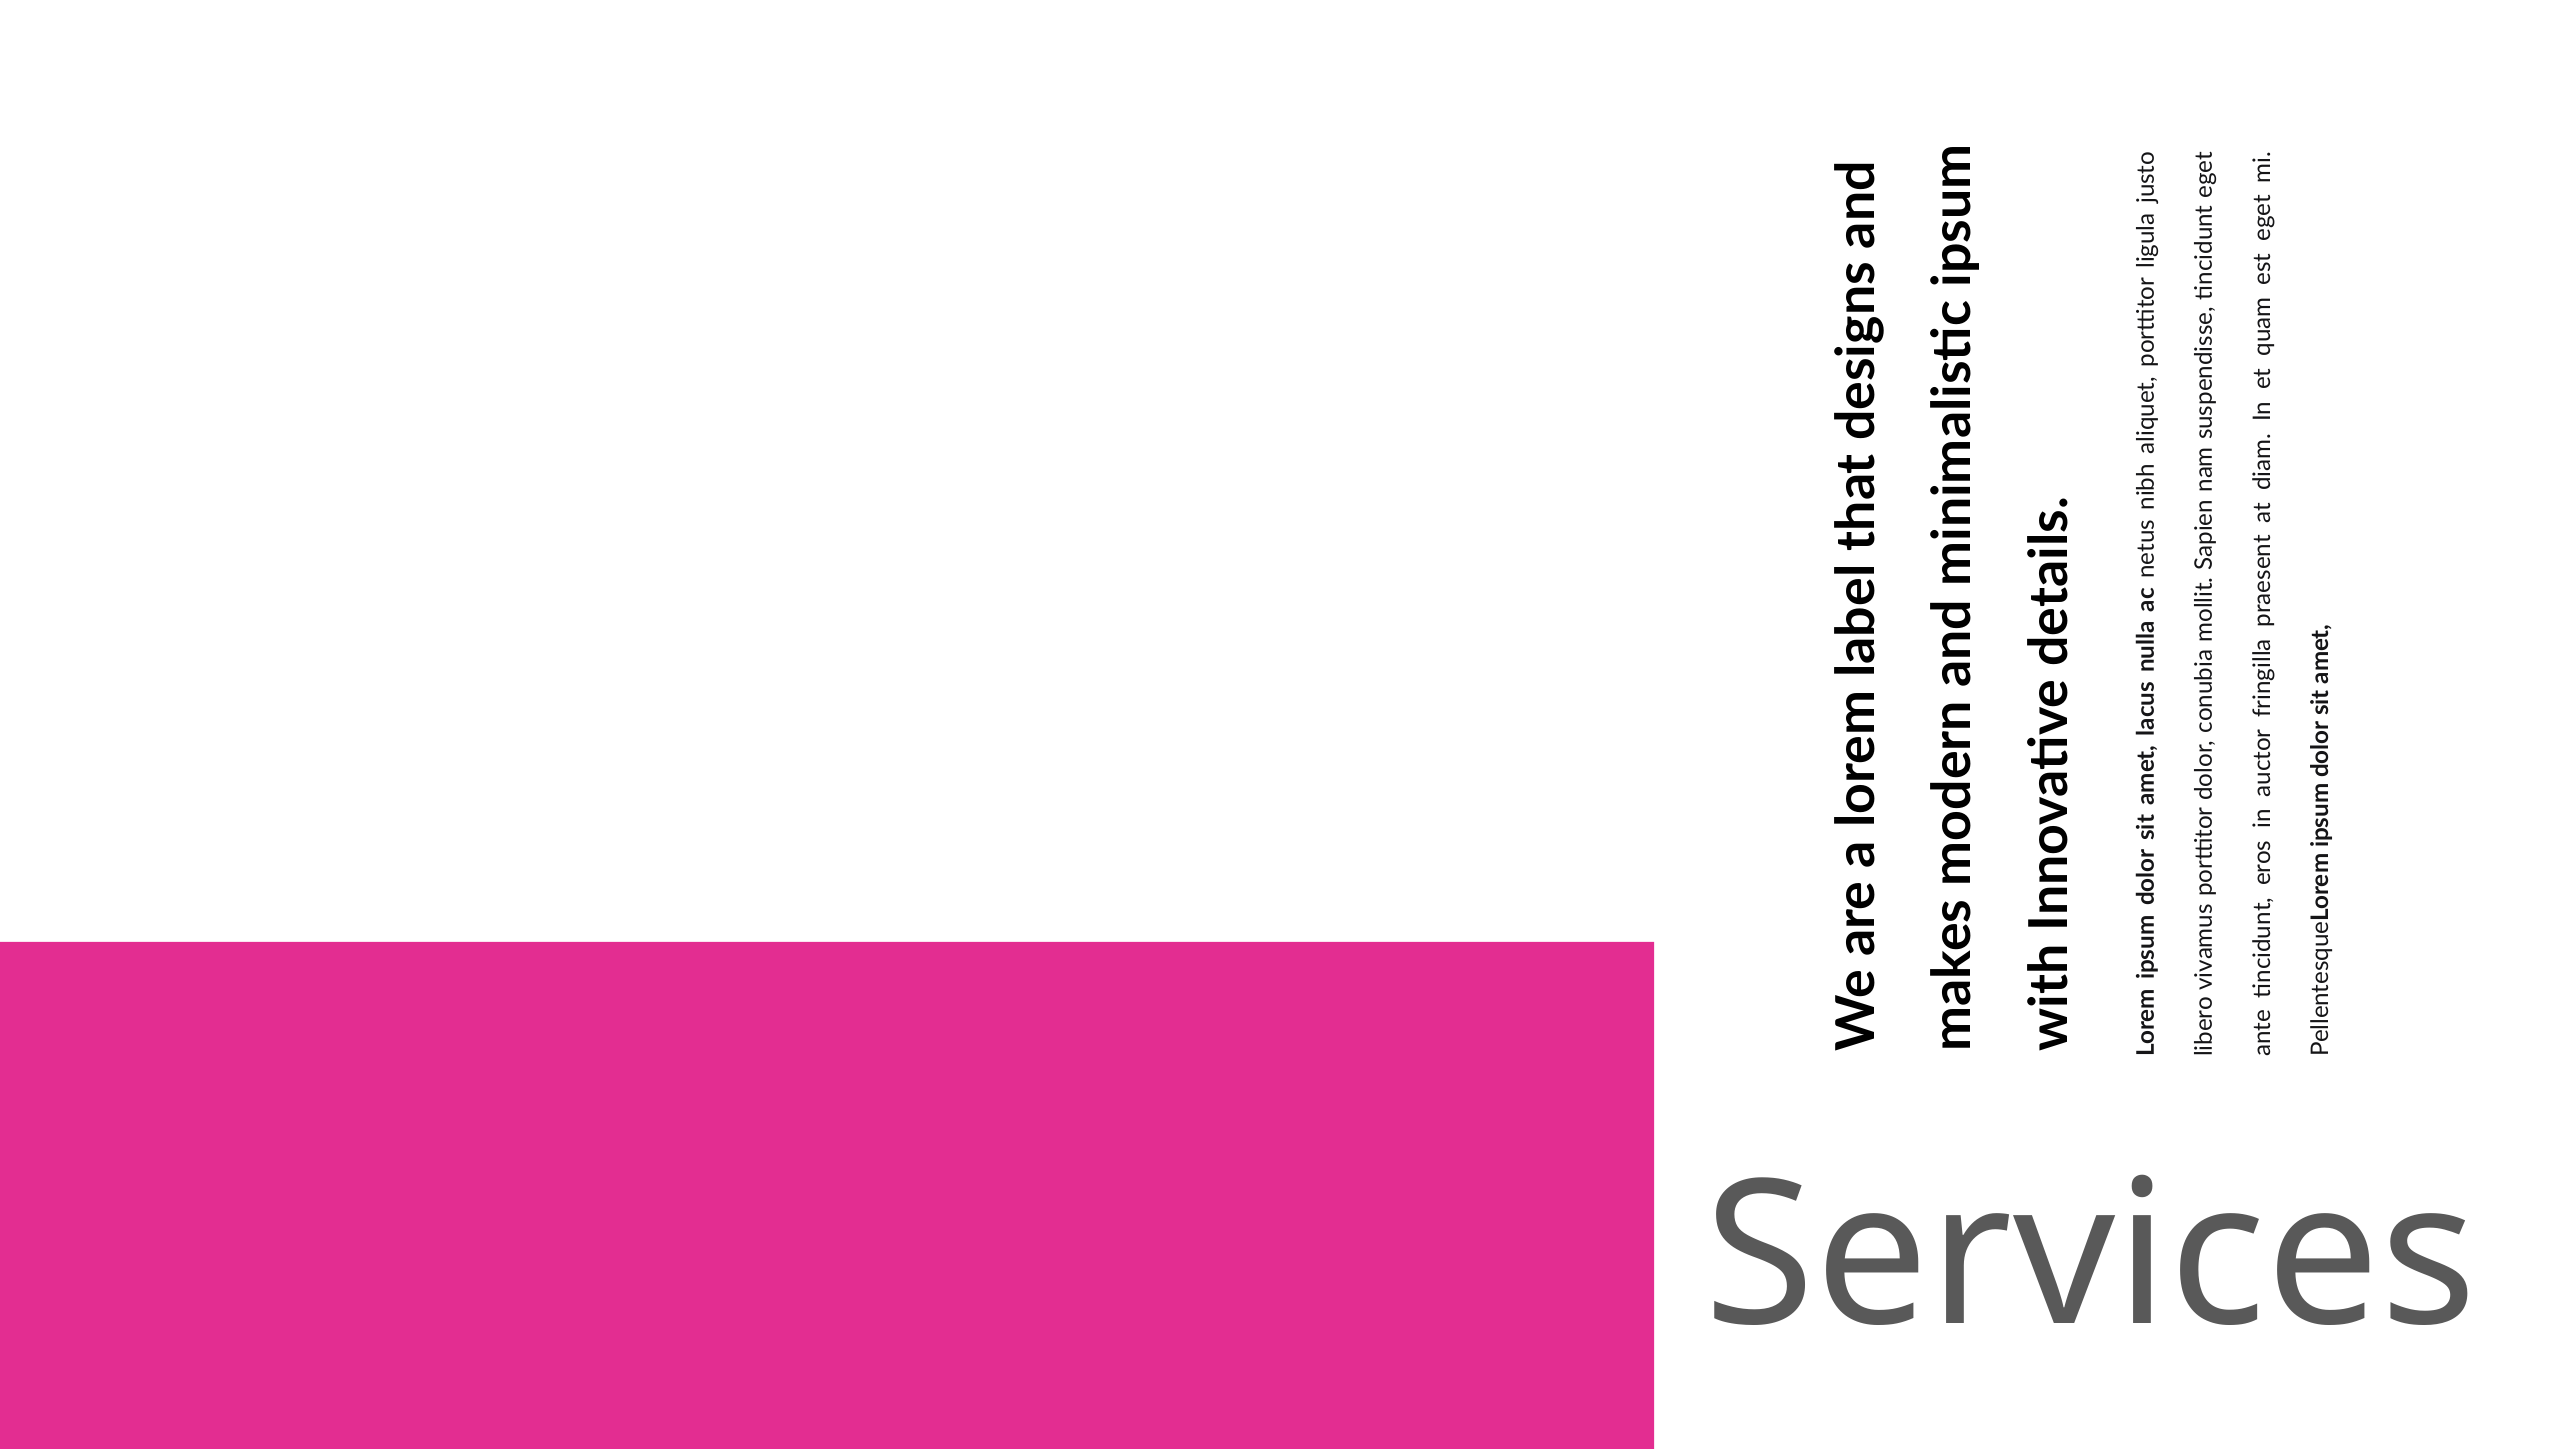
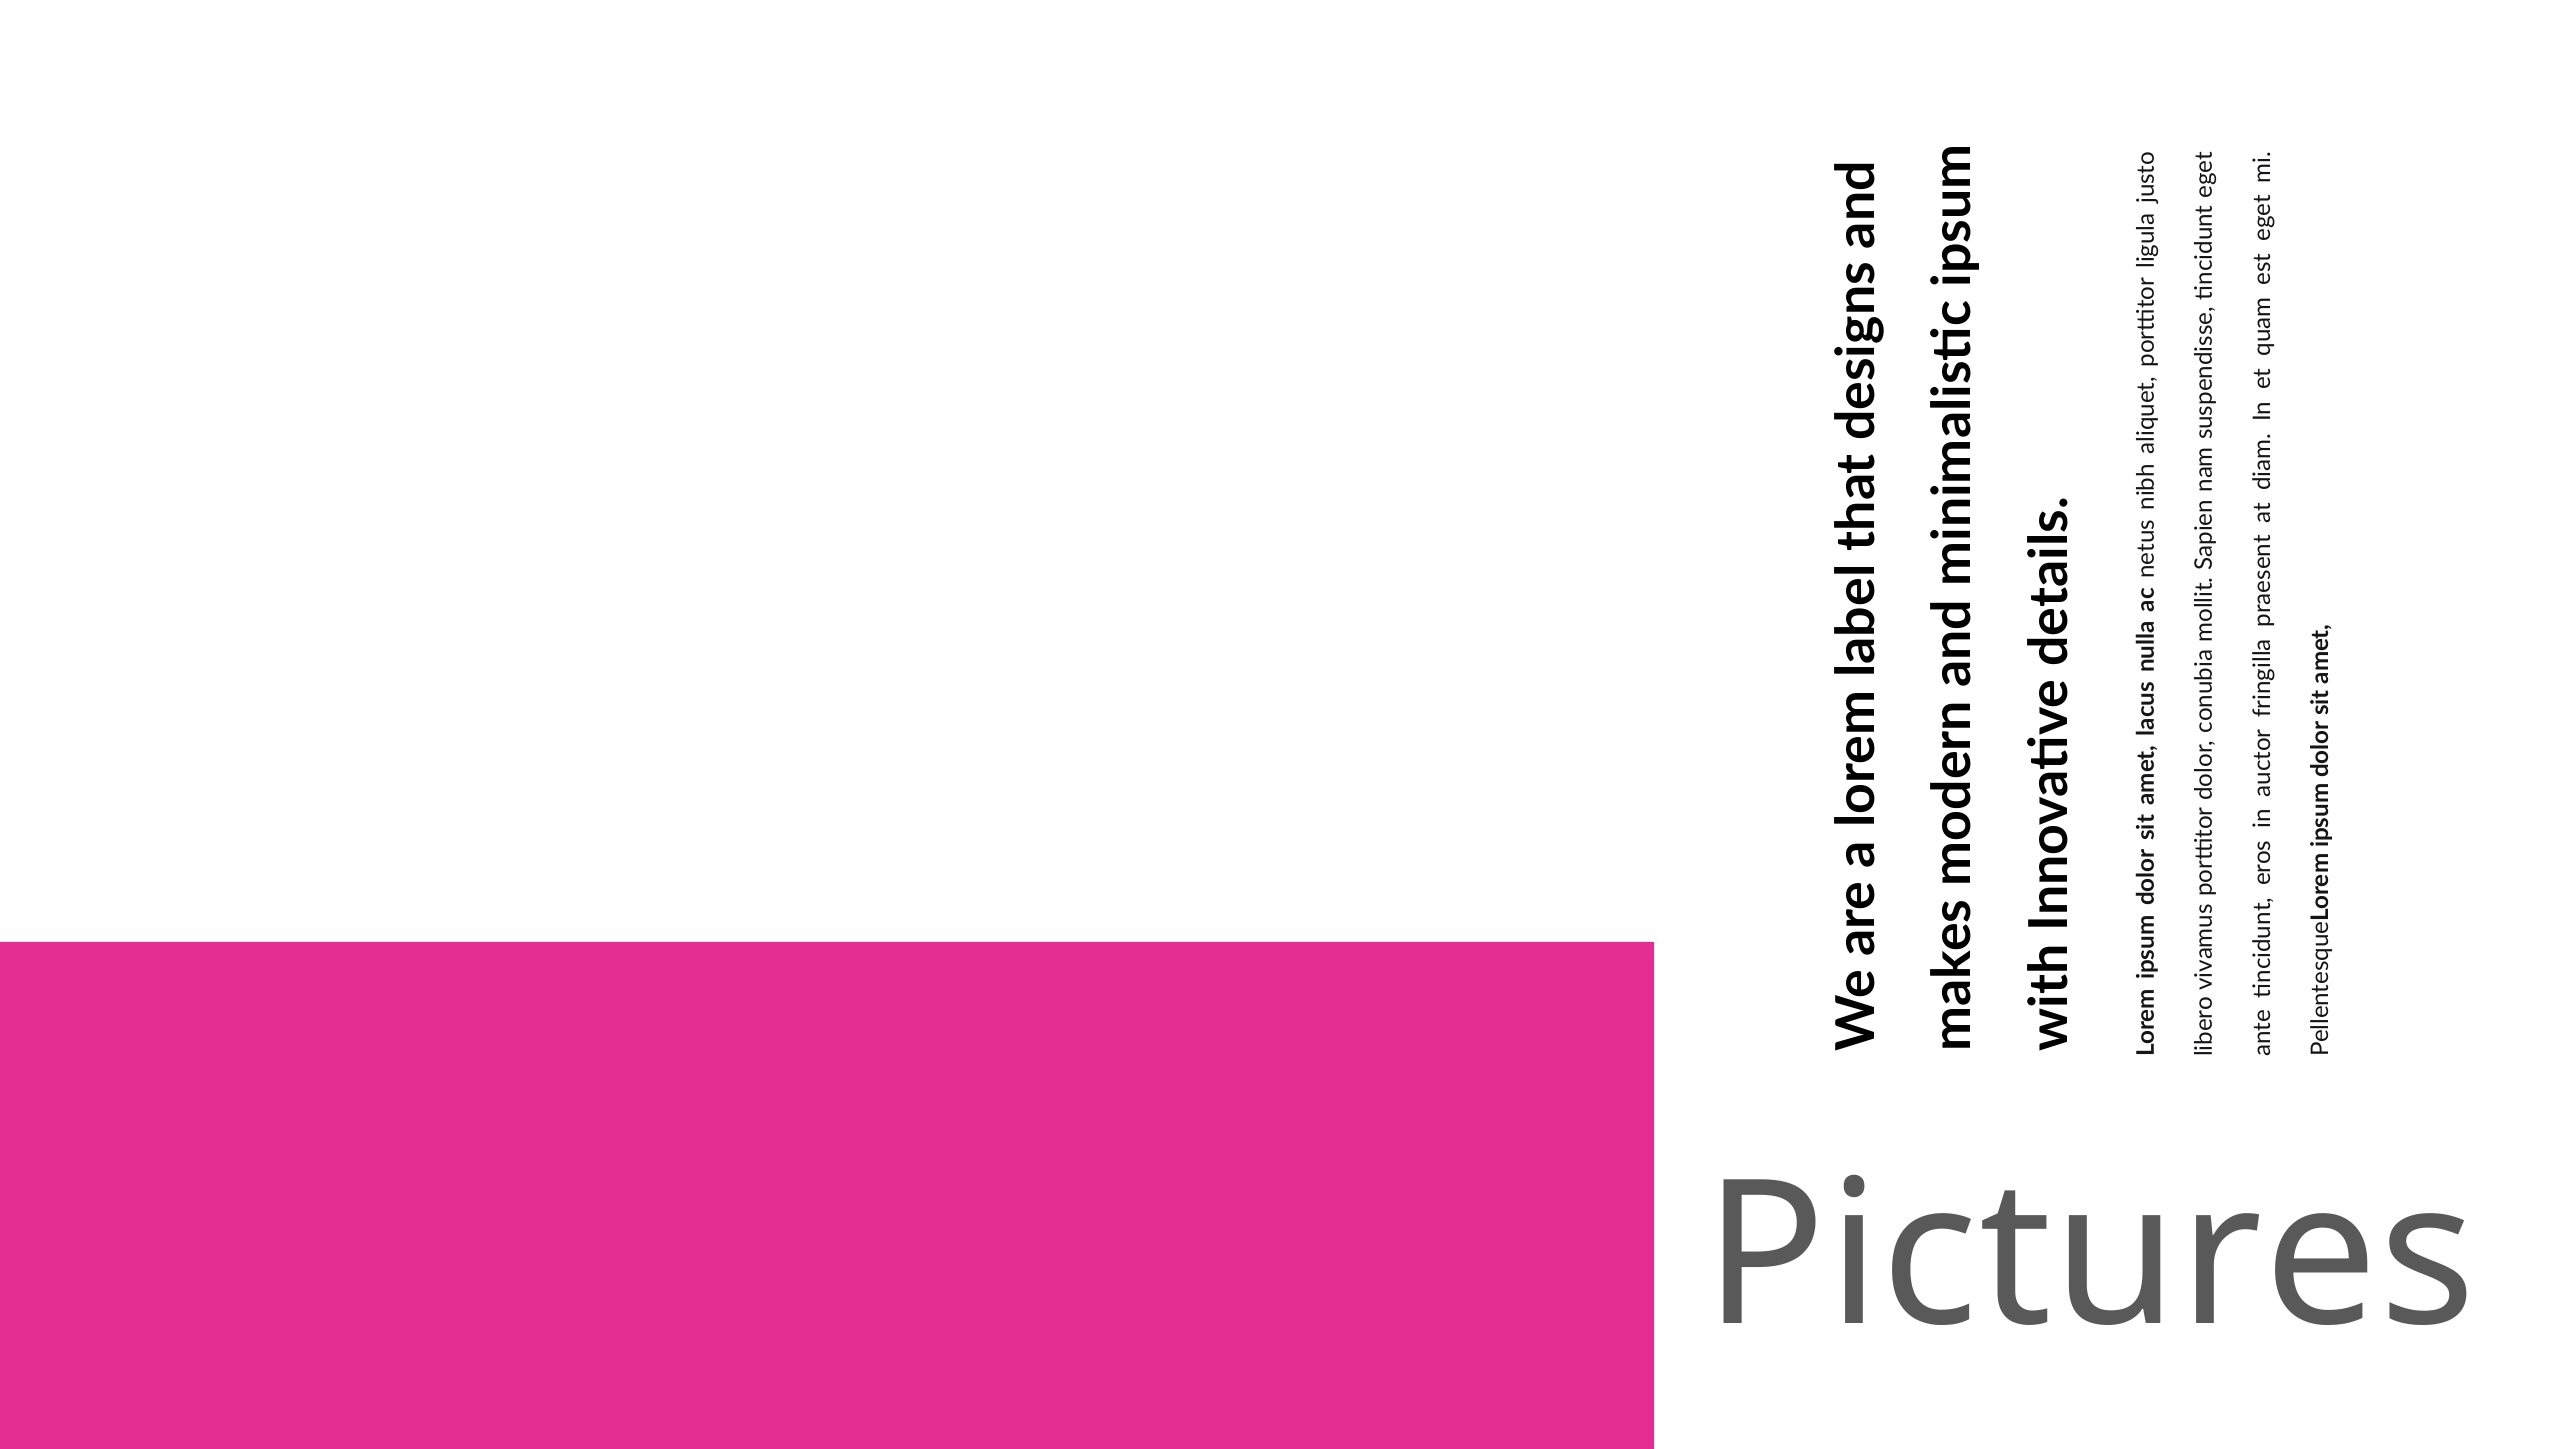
Services: Services -> Pictures (2090, 1257)
